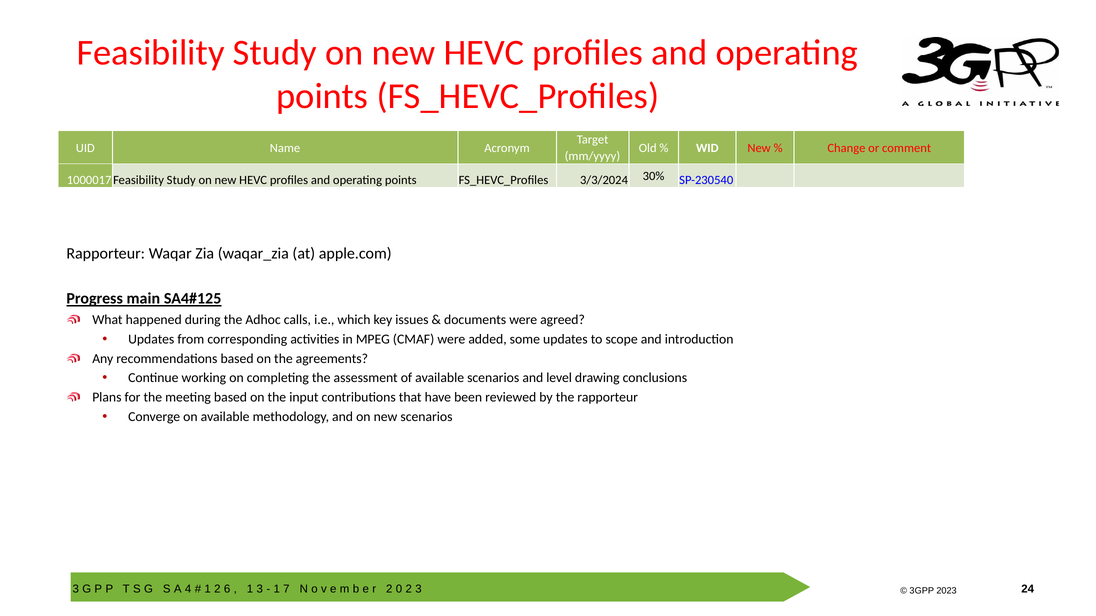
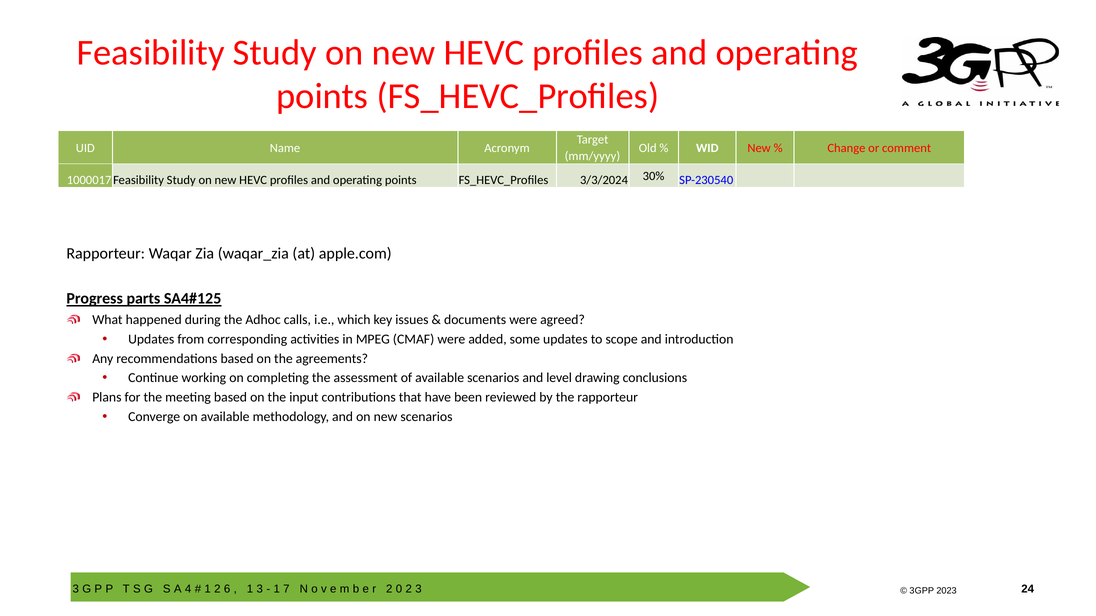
main: main -> parts (143, 299)
